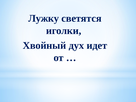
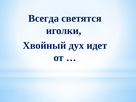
Лужку: Лужку -> Всегда (44, 18)
